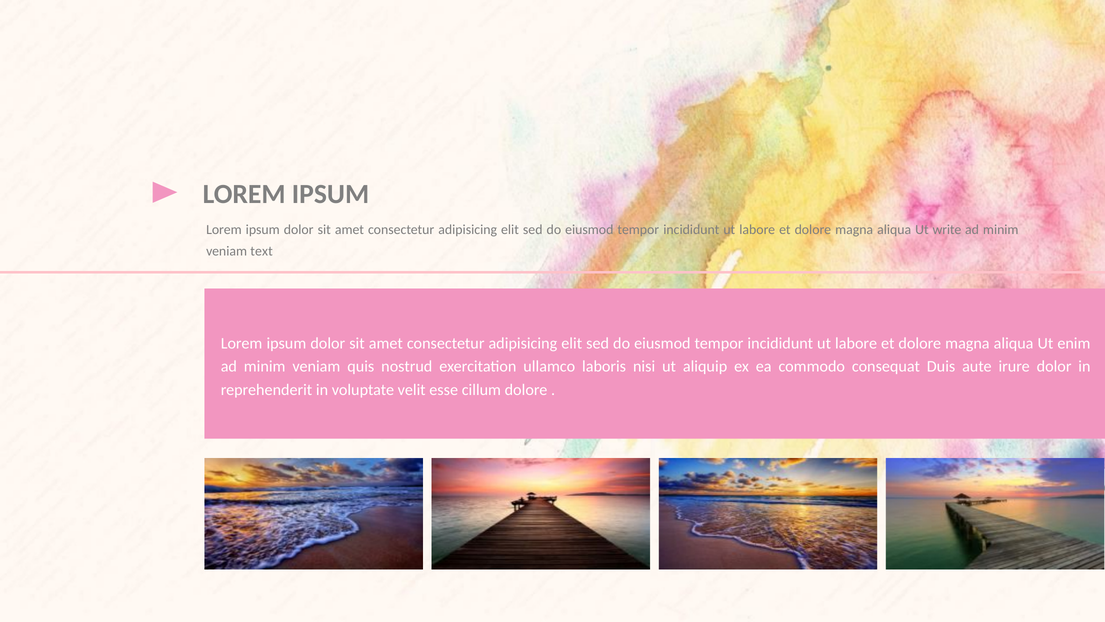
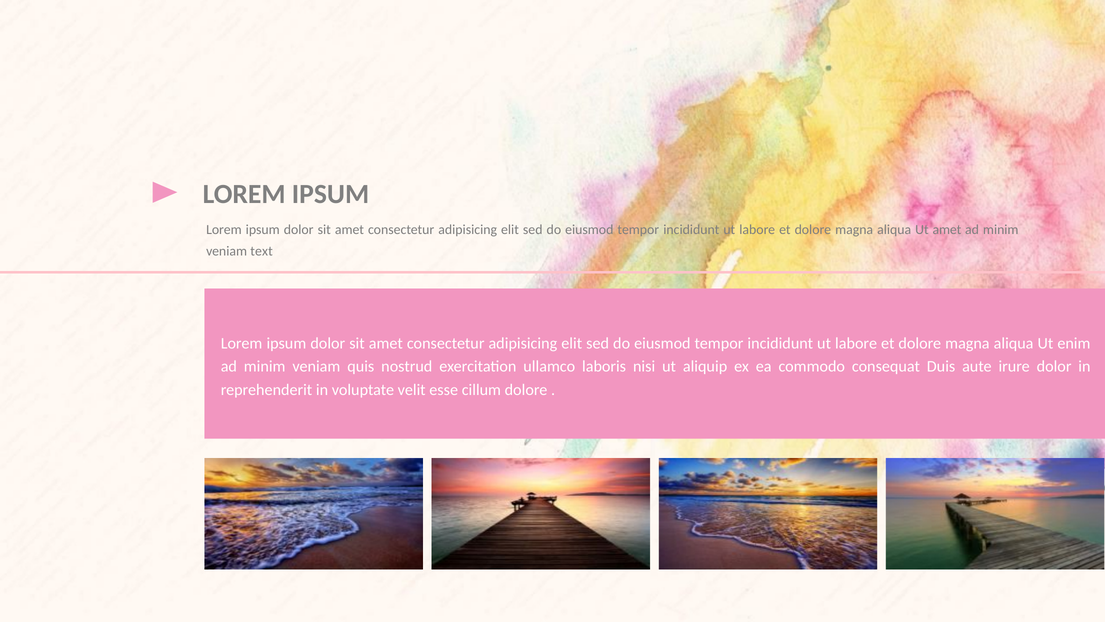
Ut write: write -> amet (947, 229)
